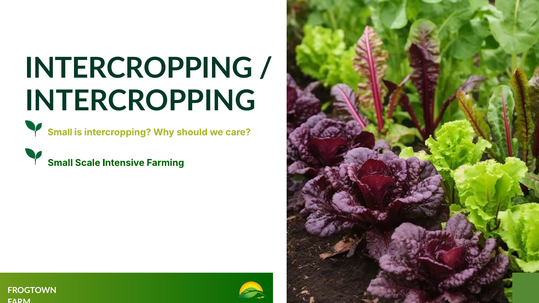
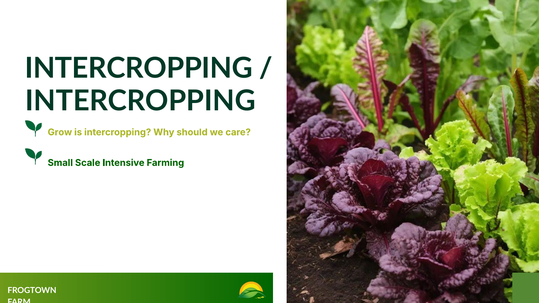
Small: Small -> Grow (60, 132)
